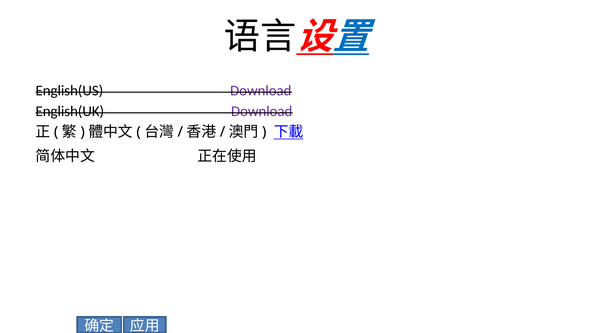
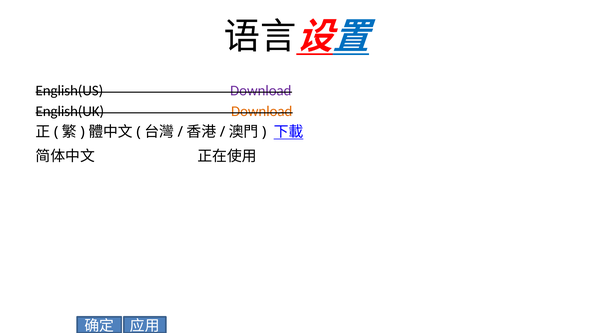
Download colour: purple -> orange (262, 111)
